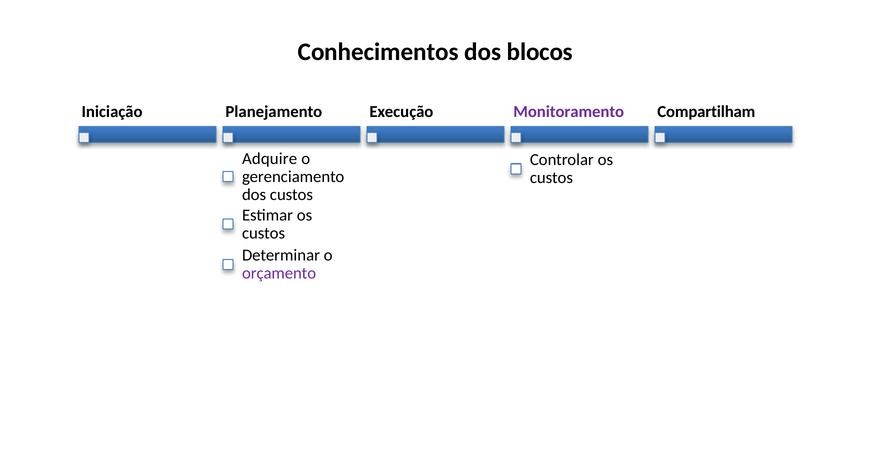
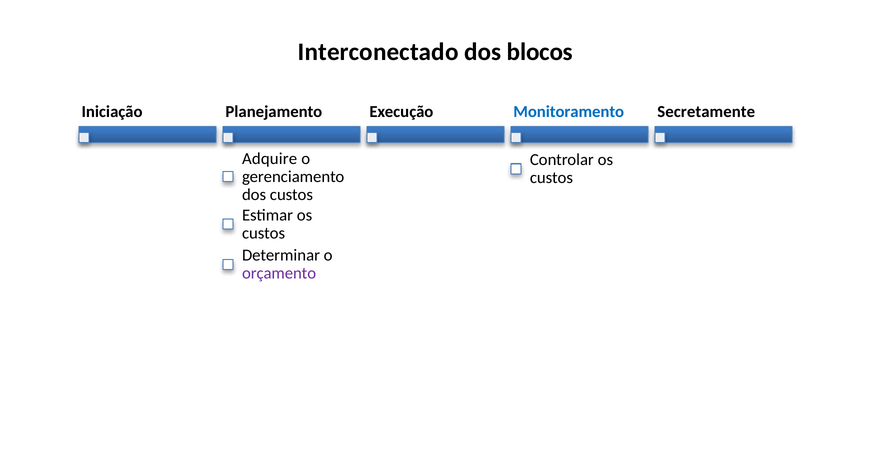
Conhecimentos: Conhecimentos -> Interconectado (378, 52)
Monitoramento colour: purple -> blue (569, 112)
Compartilham: Compartilham -> Secretamente (706, 112)
